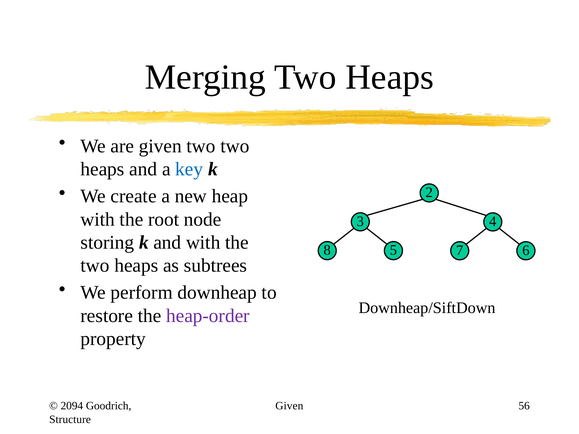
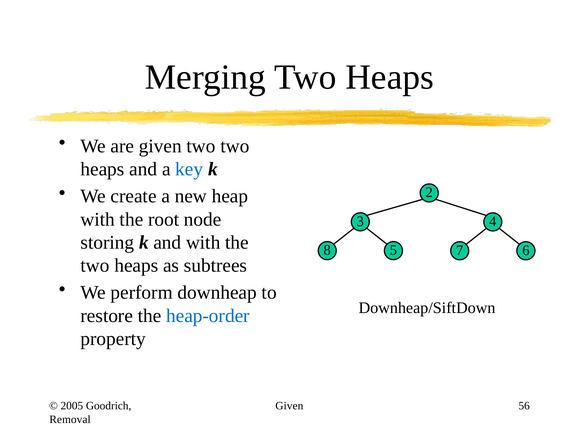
heap-order colour: purple -> blue (208, 316)
2094: 2094 -> 2005 (72, 406)
Structure: Structure -> Removal (70, 420)
